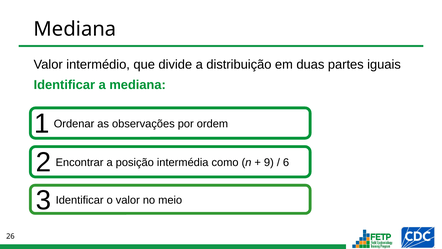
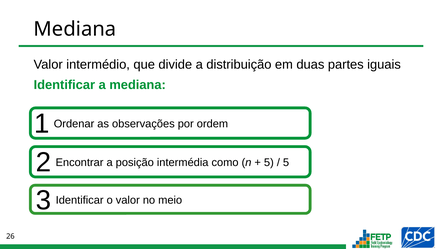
9: 9 -> 5 (269, 162)
6: 6 -> 5 (286, 162)
